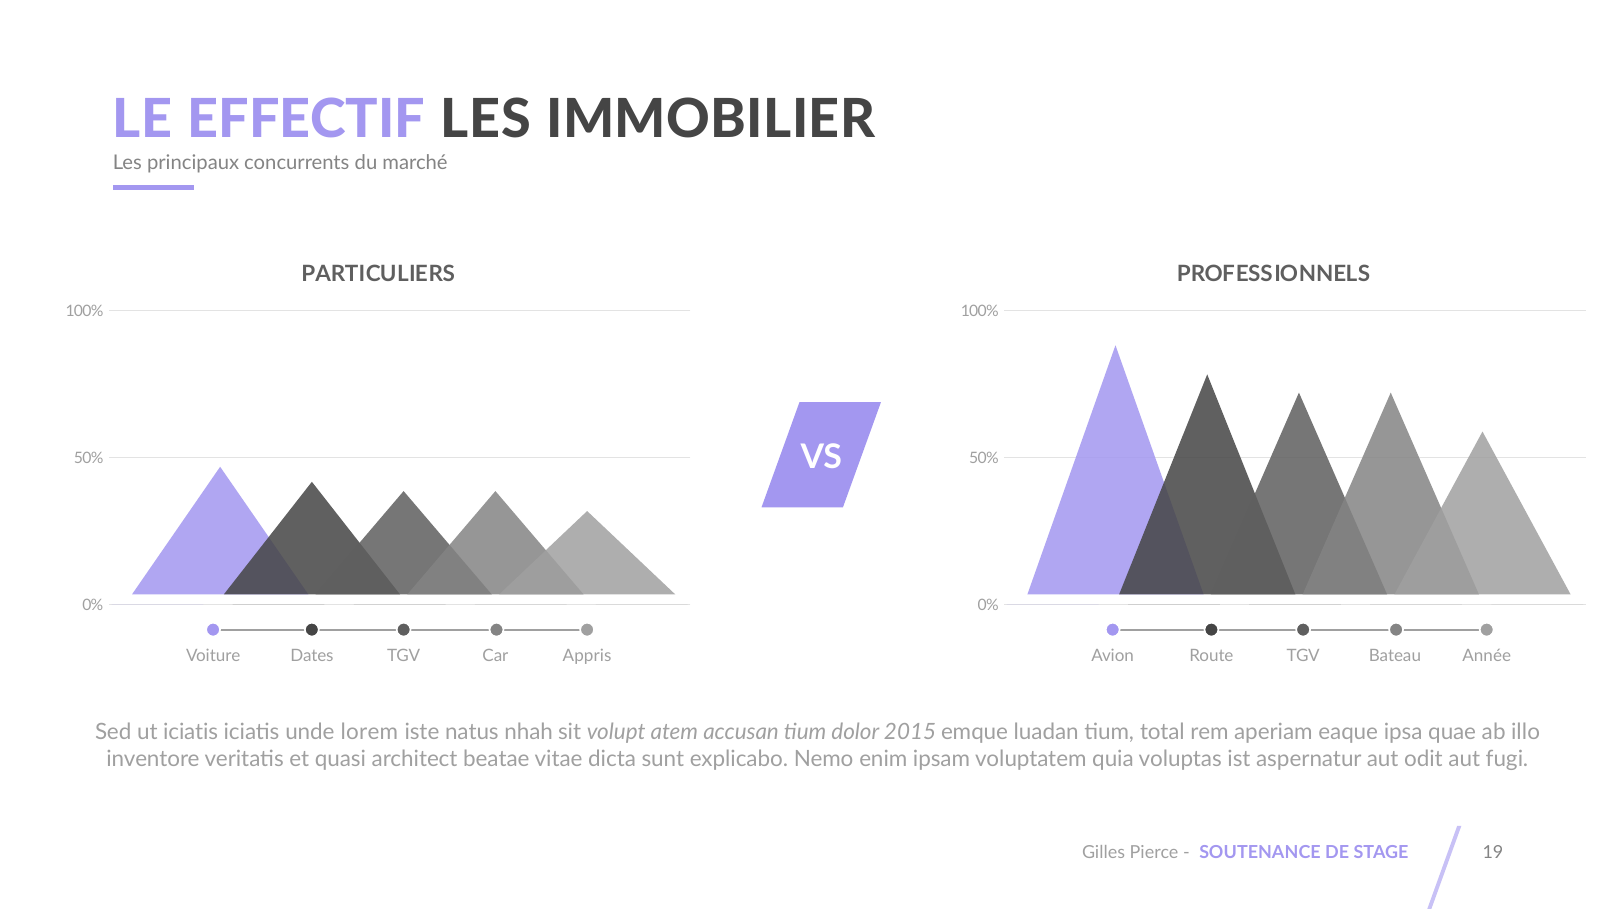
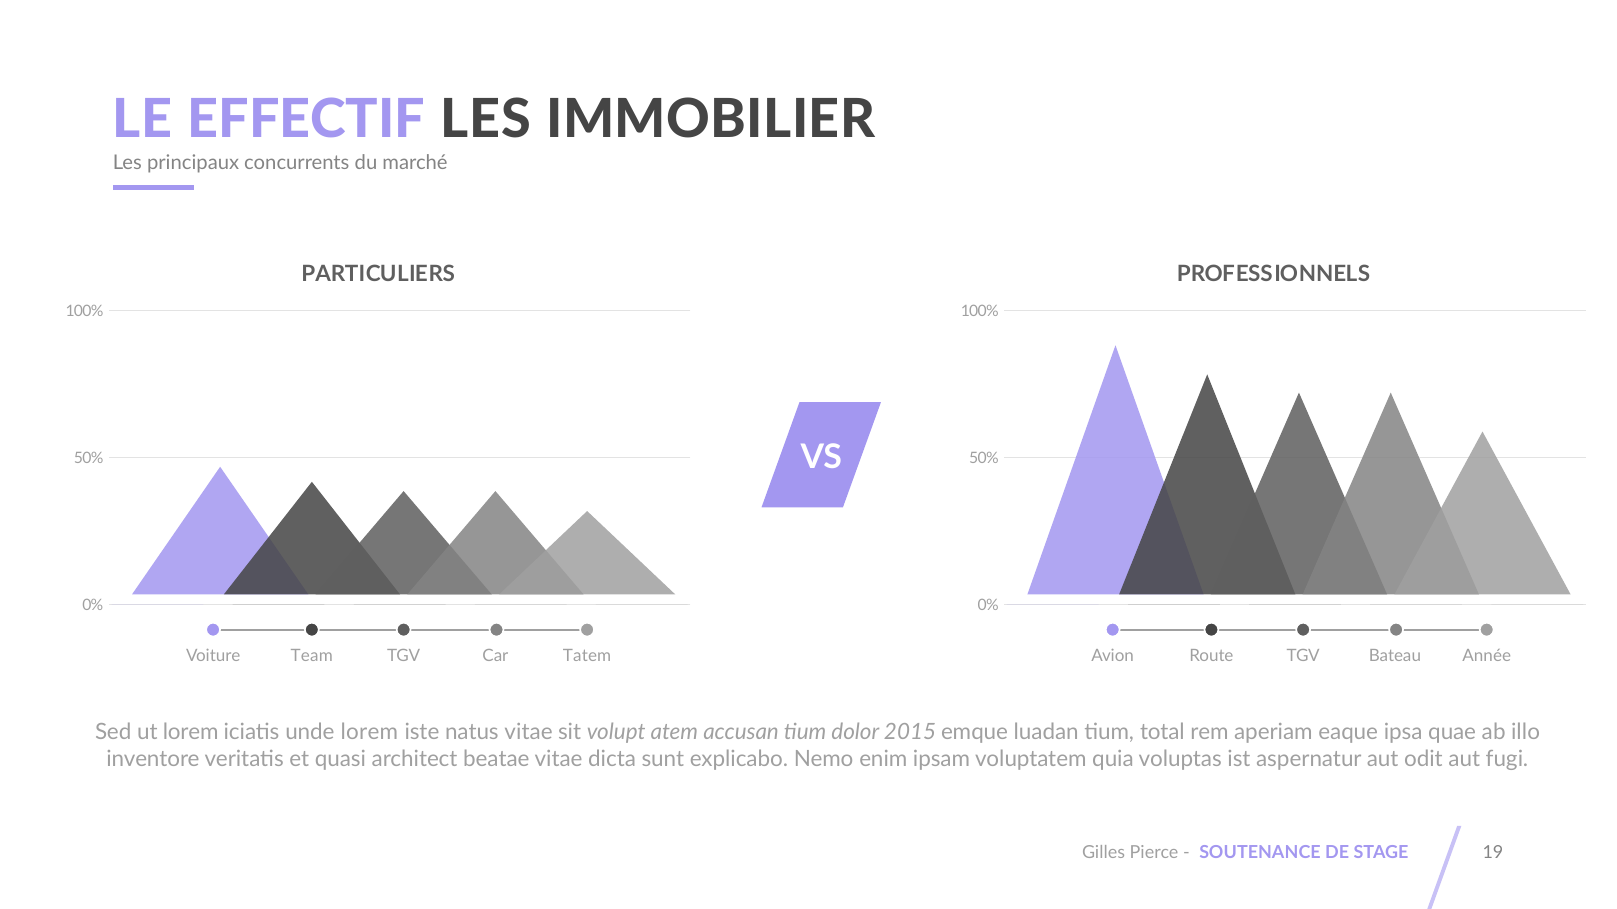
Dates: Dates -> Team (312, 656)
Appris: Appris -> Tatem (587, 656)
ut iciatis: iciatis -> lorem (191, 733)
natus nhah: nhah -> vitae (529, 733)
